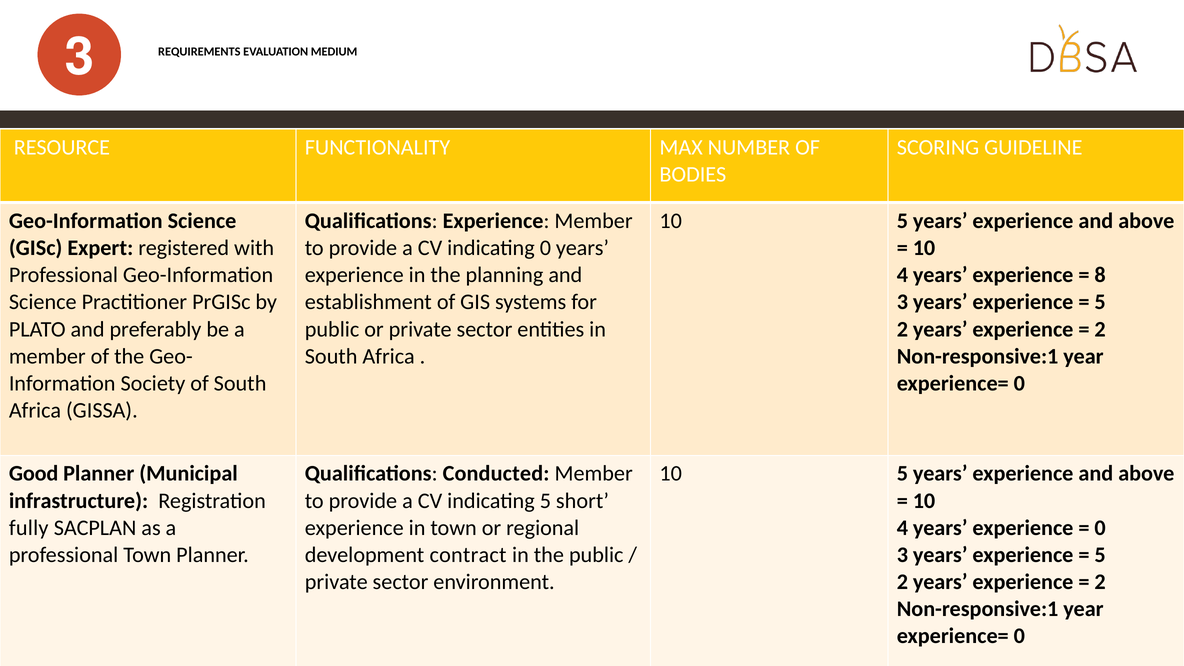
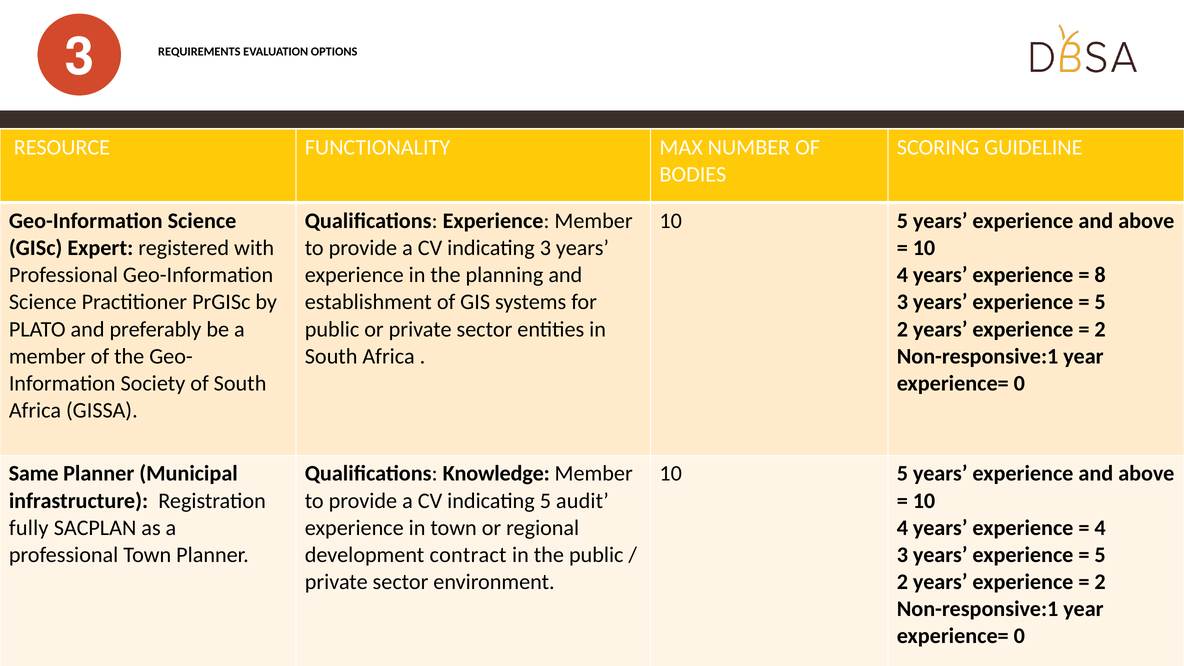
MEDIUM: MEDIUM -> OPTIONS (334, 52)
indicating 0: 0 -> 3 (545, 248)
Good: Good -> Same (34, 474)
Conducted: Conducted -> Knowledge (496, 474)
short: short -> audit (582, 501)
0: 0 -> 4 (1100, 528)
